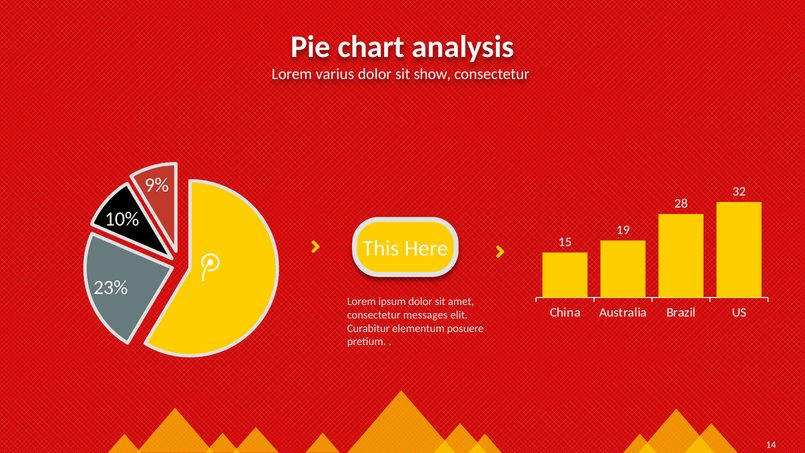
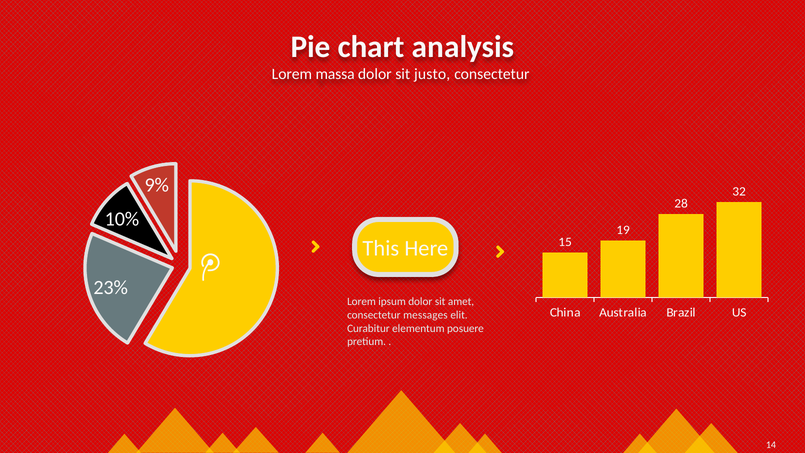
varius: varius -> massa (335, 74)
show: show -> justo (432, 74)
